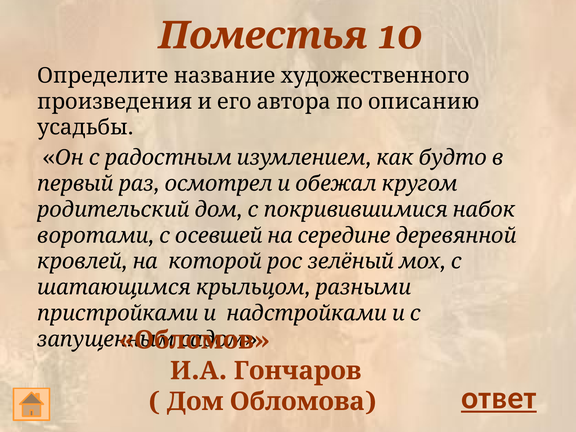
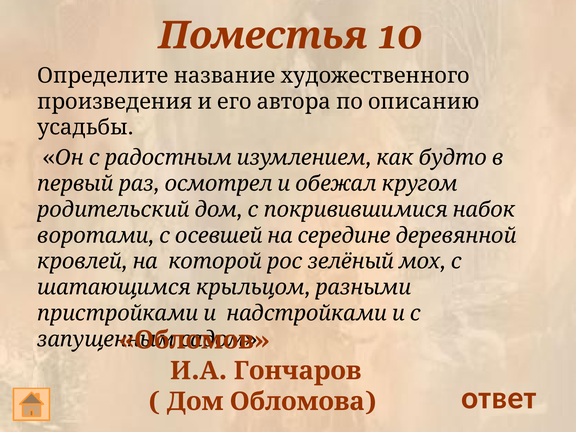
ответ underline: present -> none (499, 398)
